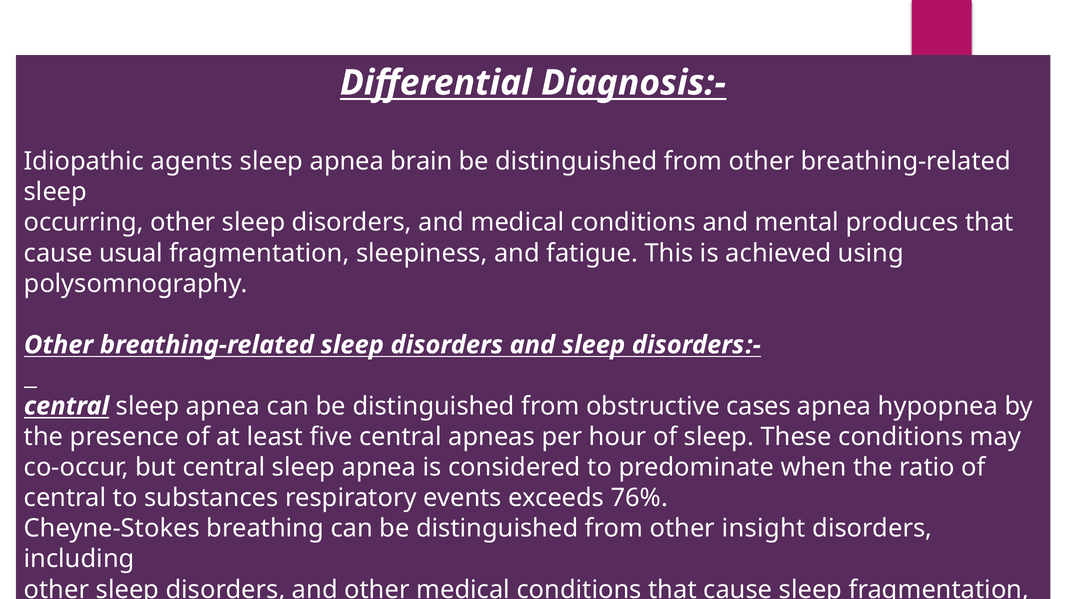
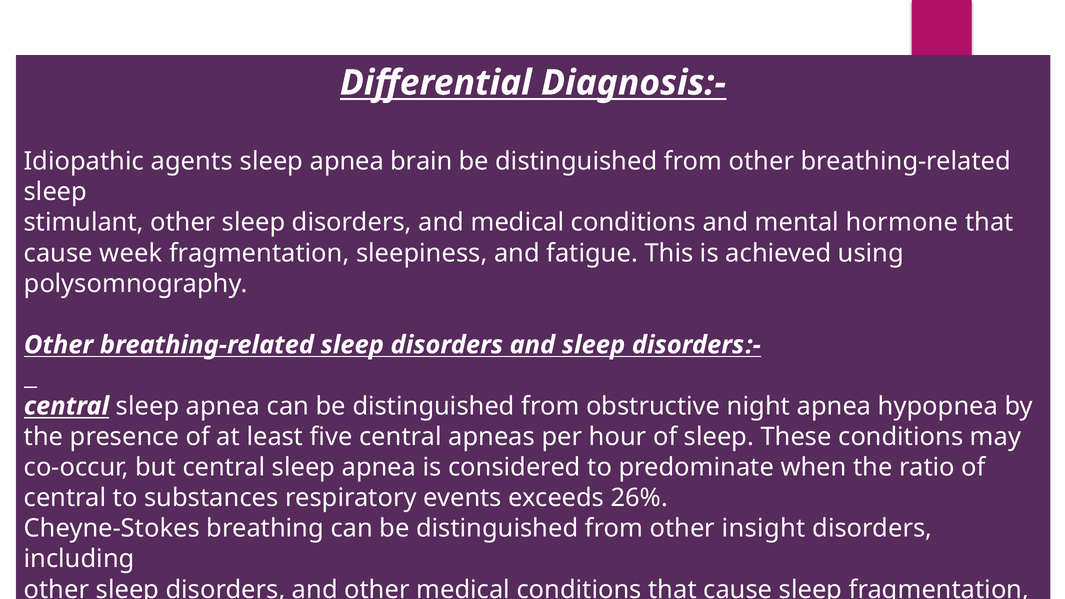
occurring: occurring -> stimulant (84, 223)
produces: produces -> hormone (902, 223)
usual: usual -> week (131, 253)
cases: cases -> night (759, 406)
76%: 76% -> 26% (639, 498)
